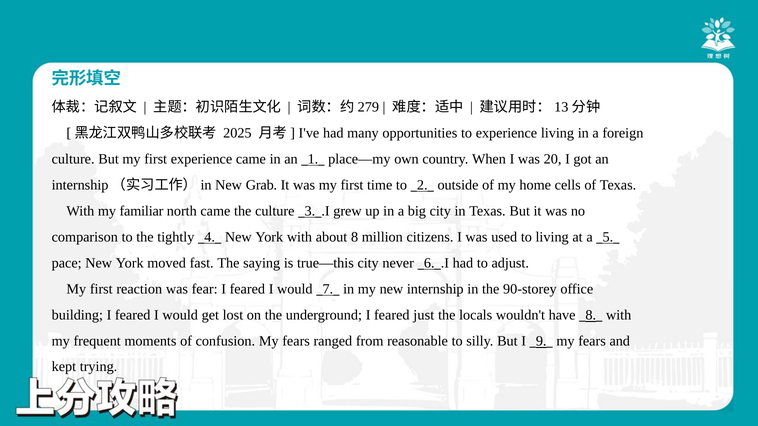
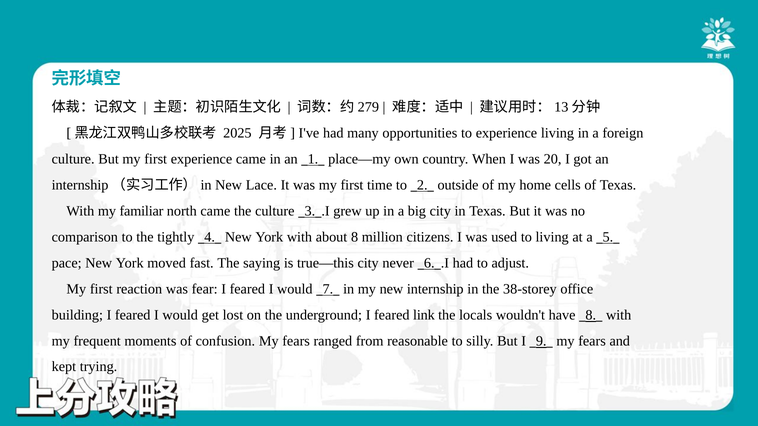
Grab: Grab -> Lace (261, 185)
90-storey: 90-storey -> 38-storey (530, 289)
just: just -> link (424, 315)
